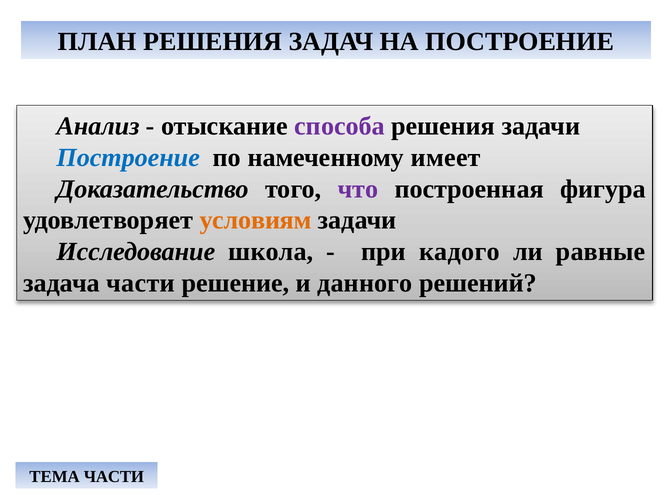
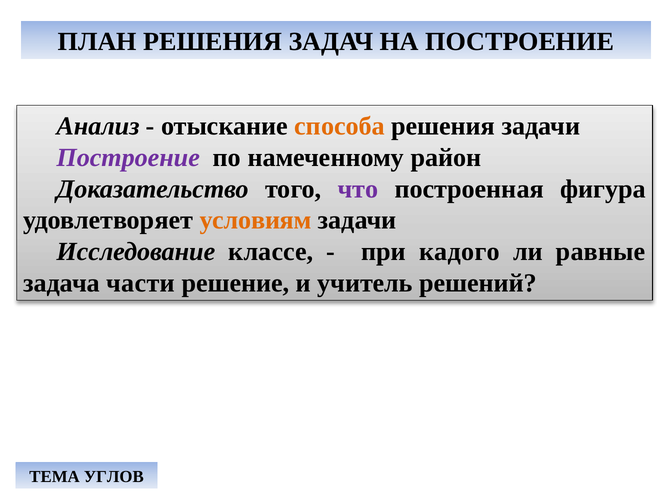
способа colour: purple -> orange (340, 126)
Построение colour: blue -> purple (128, 158)
имеет: имеет -> район (446, 158)
школа: школа -> классе (271, 252)
данного: данного -> учитель (365, 283)
ТЕМА ЧАСТИ: ЧАСТИ -> УГЛОВ (114, 477)
